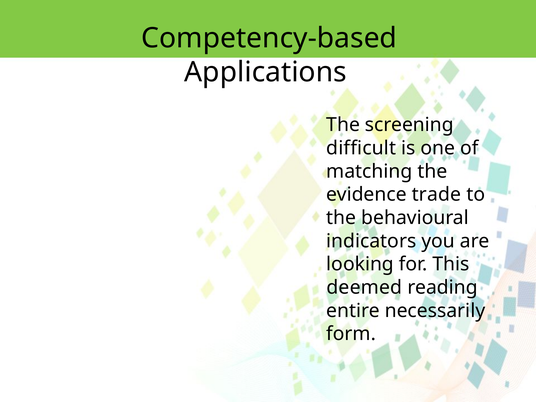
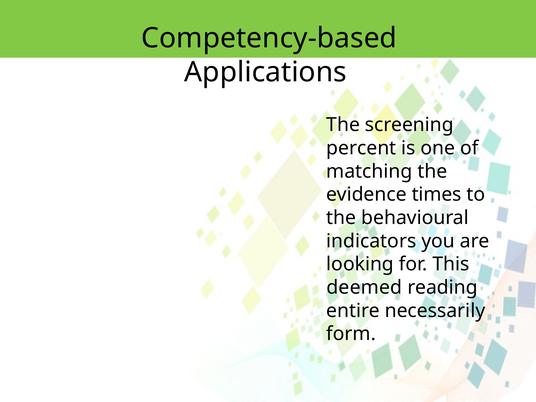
difficult: difficult -> percent (361, 148)
trade: trade -> times (437, 195)
